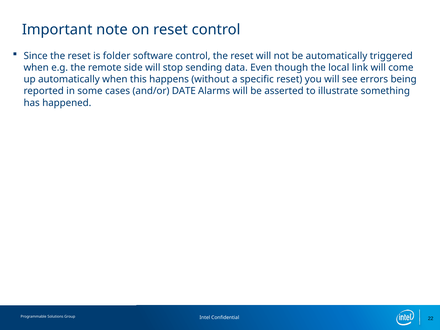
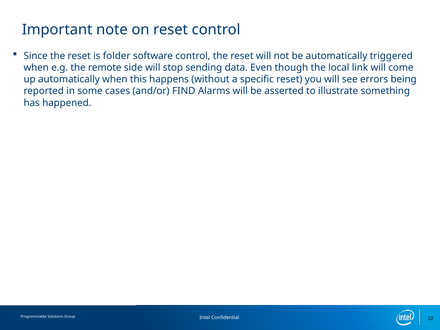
DATE: DATE -> FIND (184, 91)
